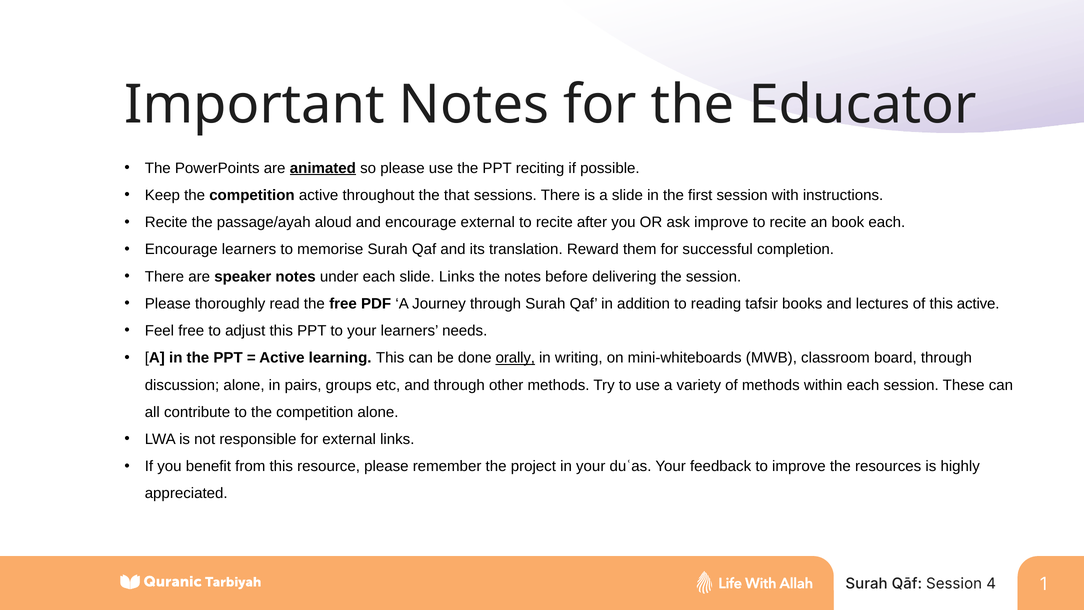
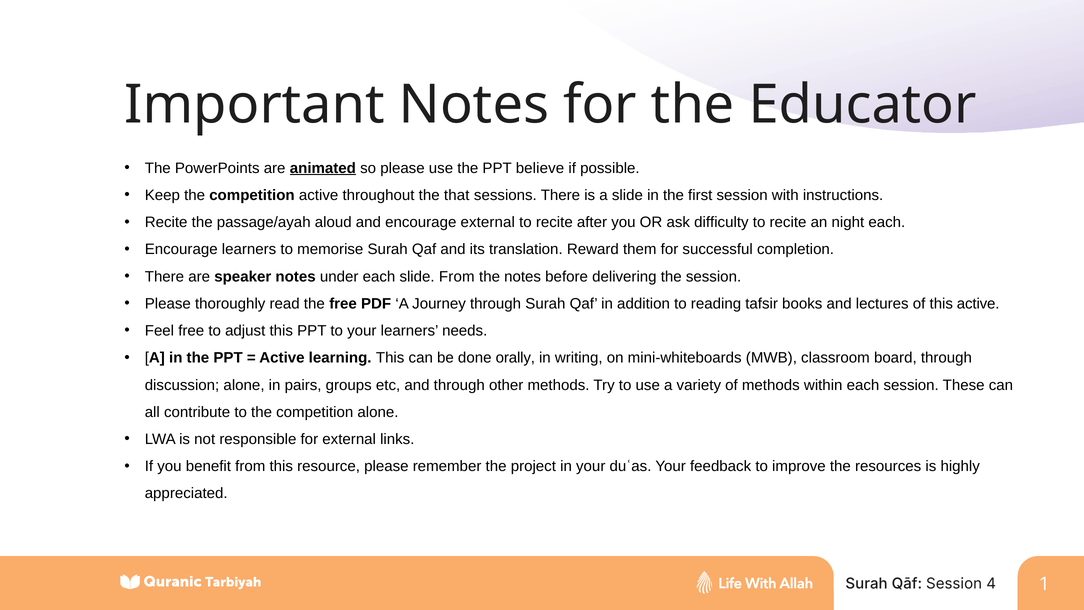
reciting: reciting -> believe (540, 168)
ask improve: improve -> difficulty (721, 222)
book: book -> night (848, 222)
slide Links: Links -> From (457, 277)
orally underline: present -> none (515, 358)
